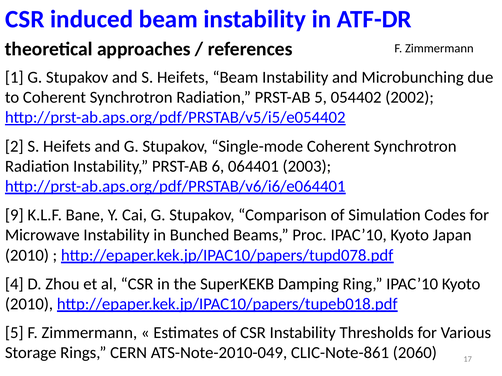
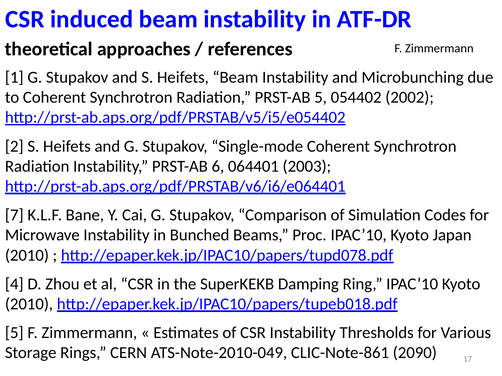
9: 9 -> 7 (14, 215)
2060: 2060 -> 2090 (415, 353)
